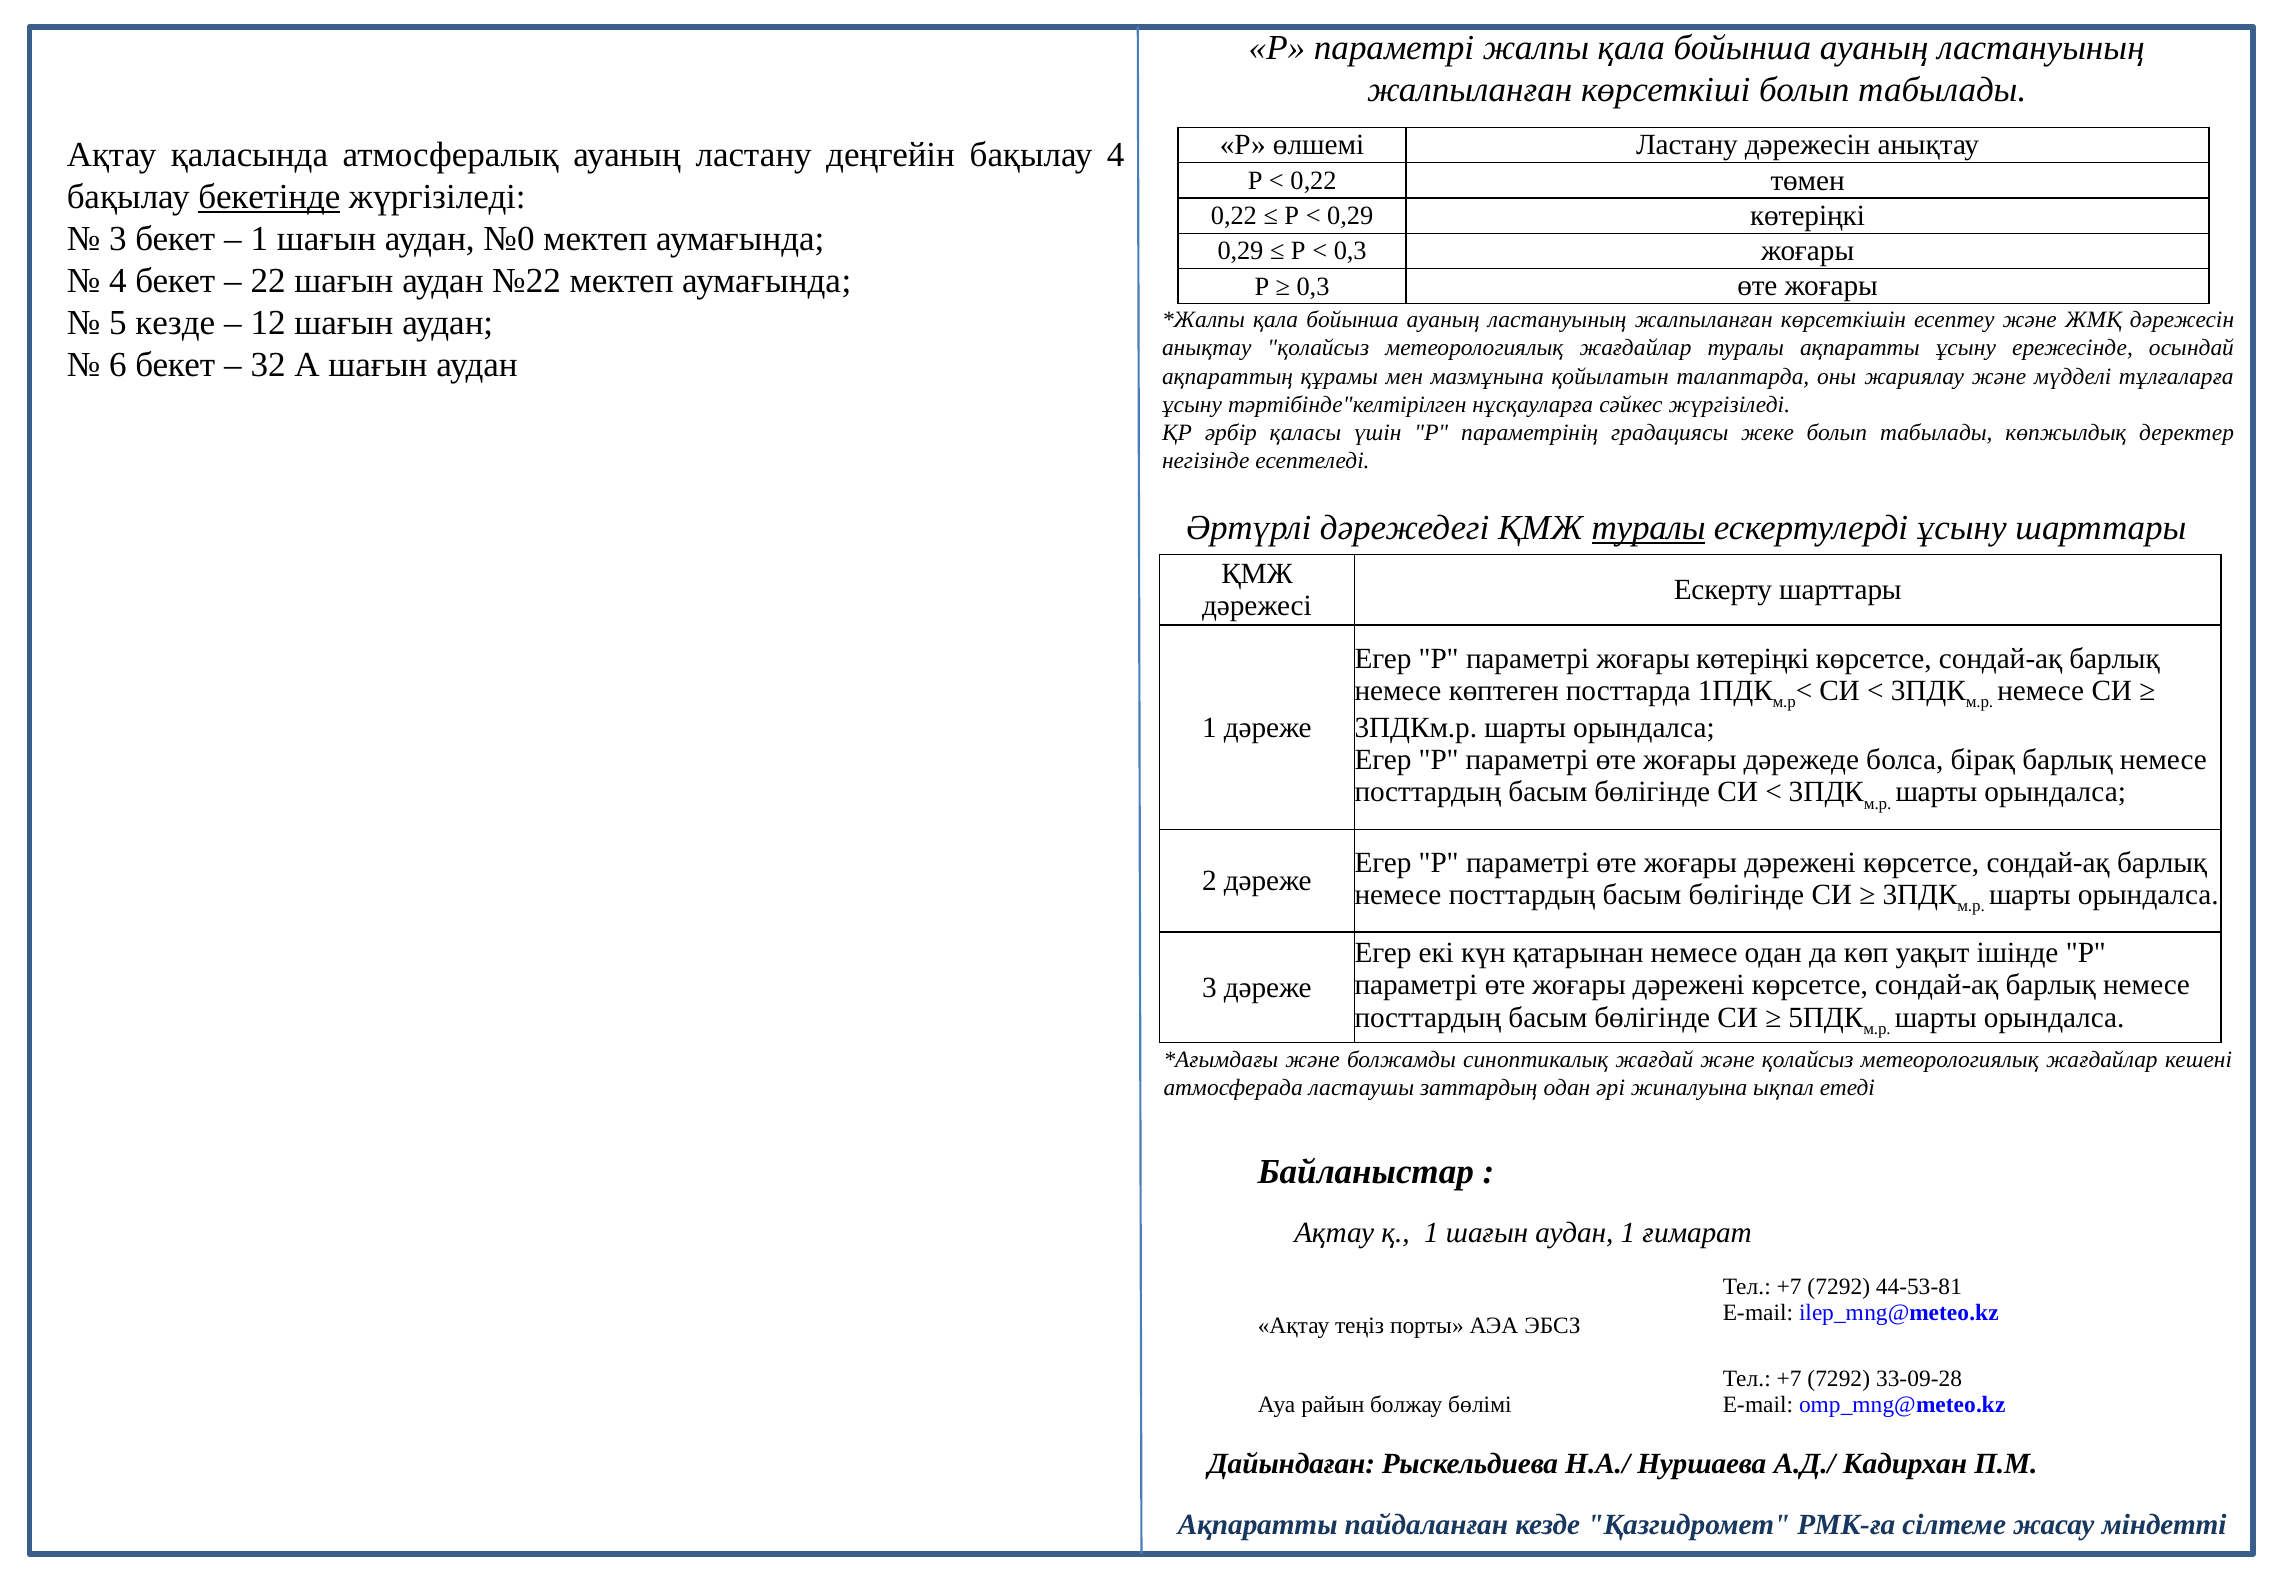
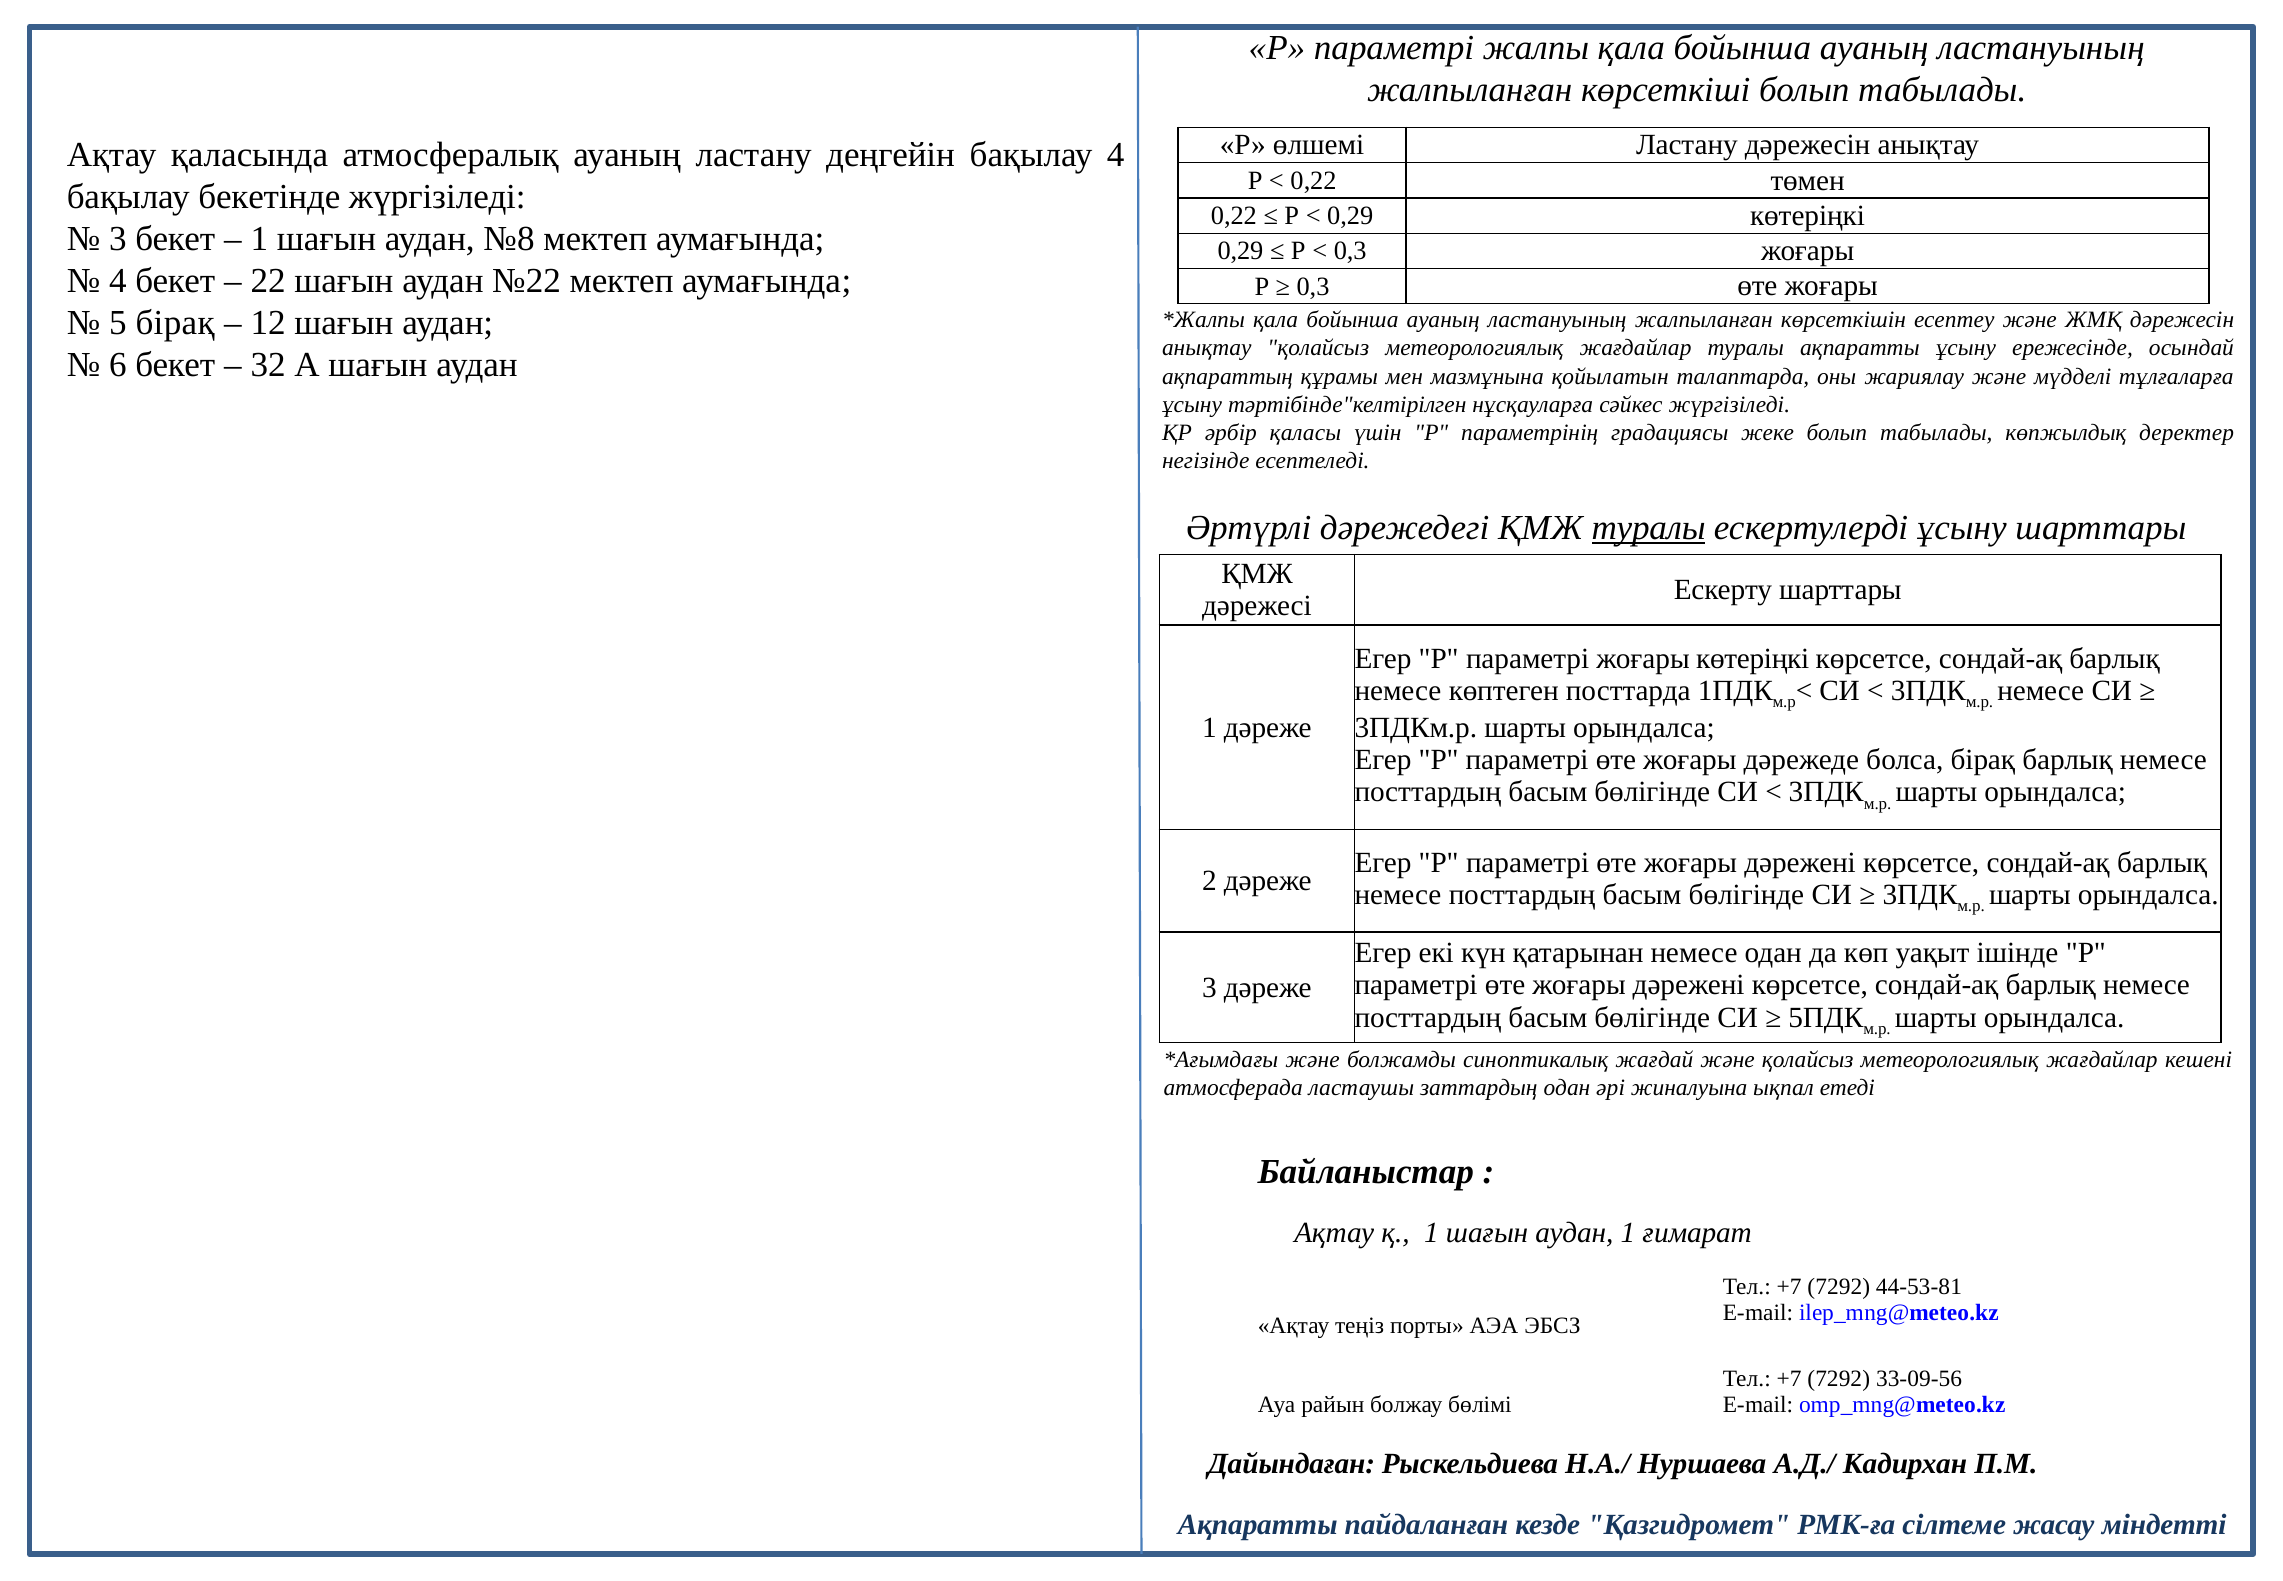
бекетінде underline: present -> none (269, 197)
№0: №0 -> №8 (509, 239)
5 кезде: кезде -> бірақ (175, 323)
33-09-28: 33-09-28 -> 33-09-56 (1919, 1379)
